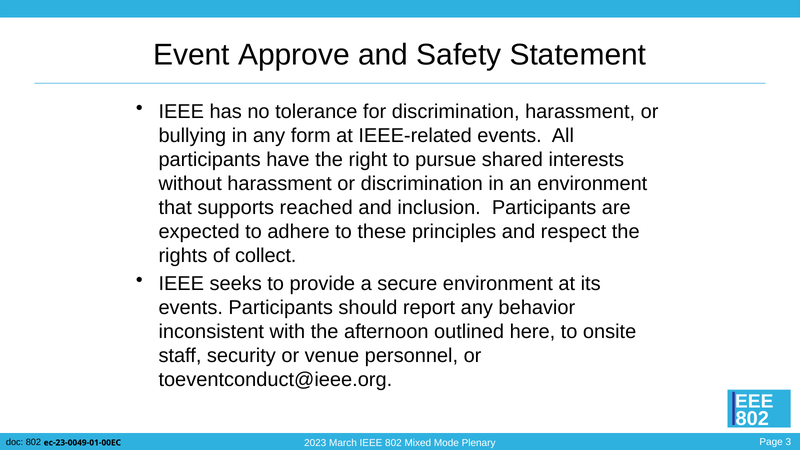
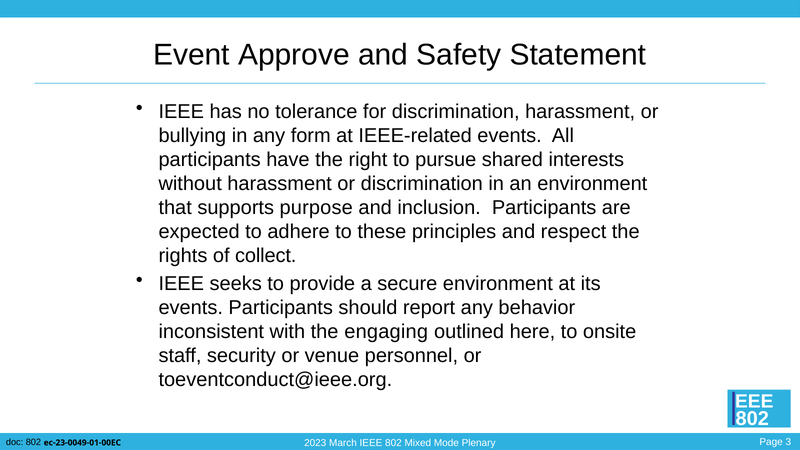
reached: reached -> purpose (316, 207)
afternoon: afternoon -> engaging (386, 331)
